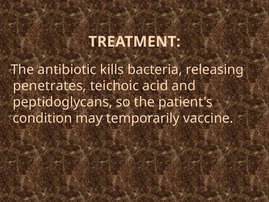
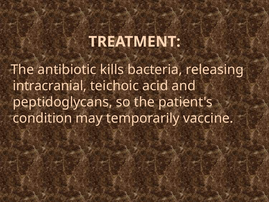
penetrates: penetrates -> intracranial (50, 86)
